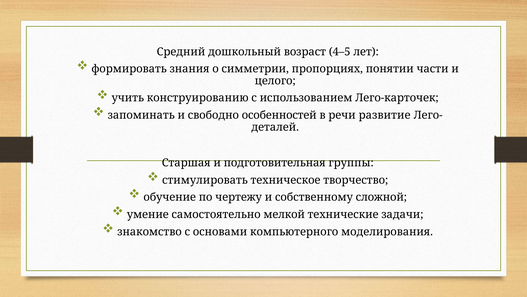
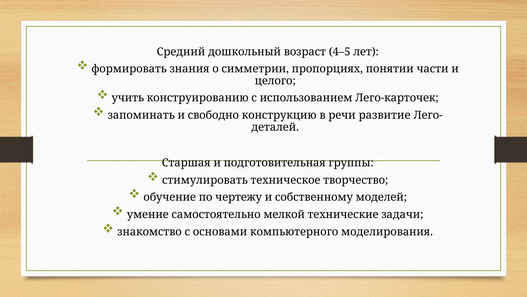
особенностей: особенностей -> конструкцию (279, 115)
сложной: сложной -> моделей (381, 197)
